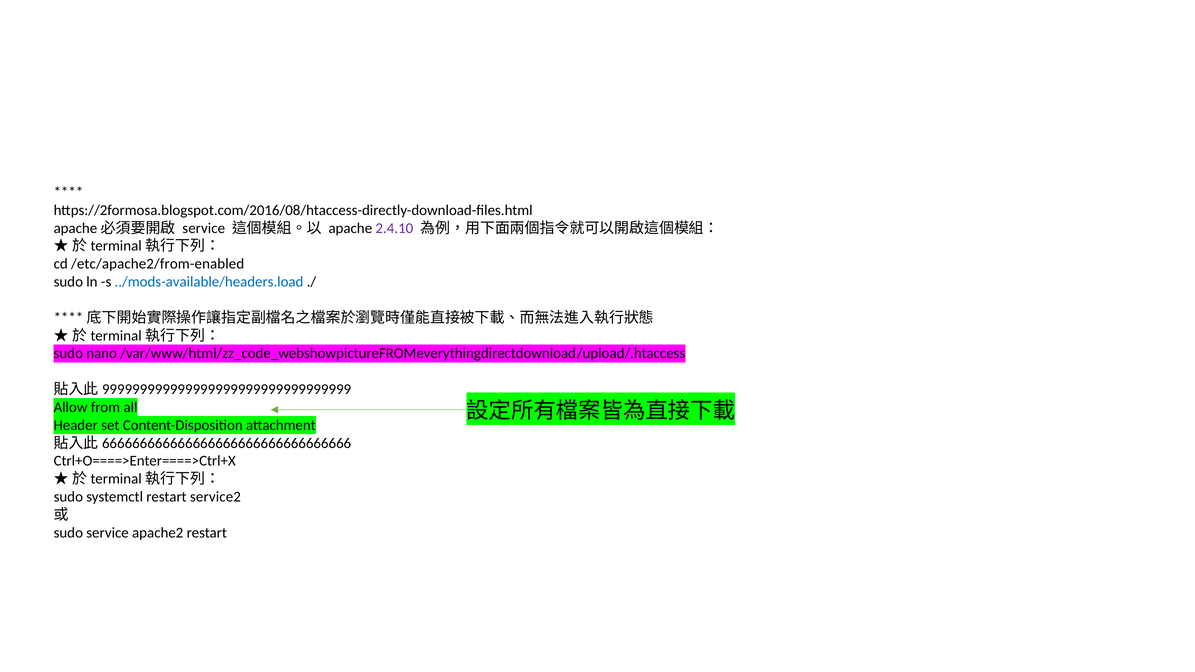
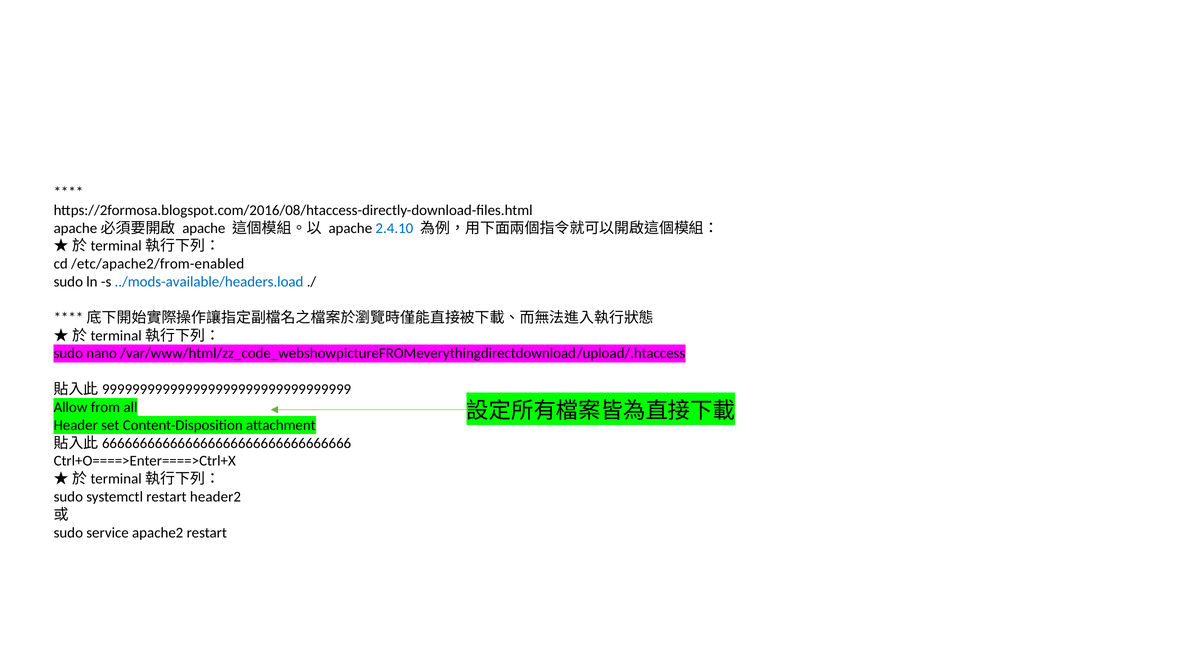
service: service -> apache (204, 228)
2.4.10 colour: purple -> blue (394, 228)
service2: service2 -> header2 (215, 497)
